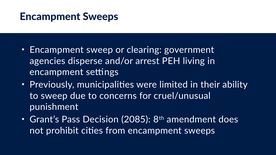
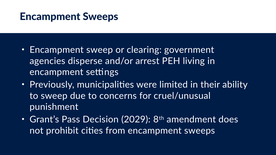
2085: 2085 -> 2029 (136, 120)
